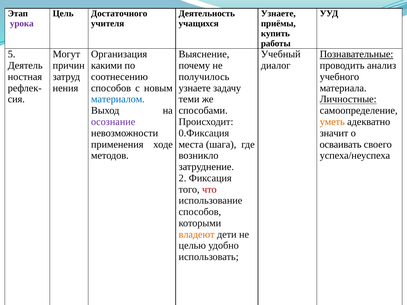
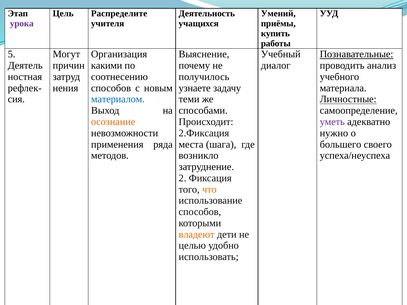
Достаточного: Достаточного -> Распределите (119, 13)
Узнаете: Узнаете -> Умений (278, 13)
осознание colour: purple -> orange (113, 122)
уметь colour: orange -> purple (332, 122)
0.Фиксация: 0.Фиксация -> 2.Фиксация (204, 133)
значит: значит -> нужно (334, 133)
ходе: ходе -> ряда (163, 144)
осваивать: осваивать -> большего (341, 144)
что colour: red -> orange (209, 190)
